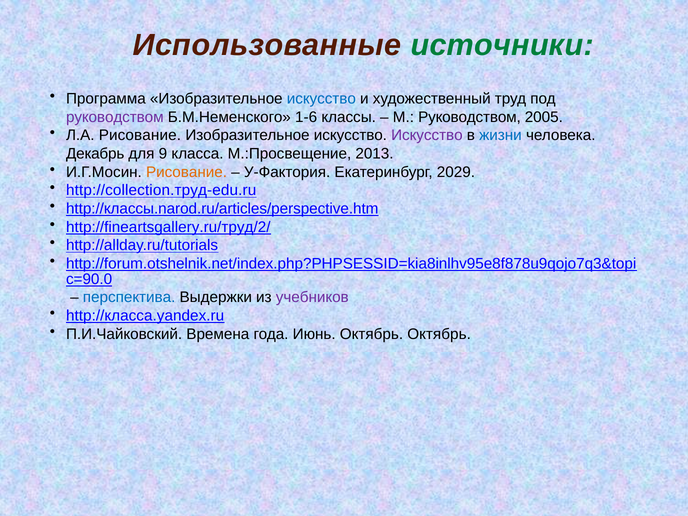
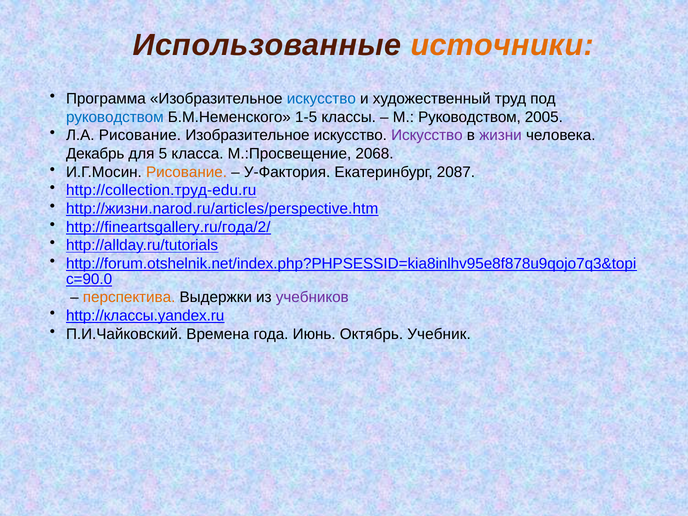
источники colour: green -> orange (502, 45)
руководством colour: purple -> blue (115, 117)
1-6: 1-6 -> 1-5 (306, 117)
жизни colour: blue -> purple (500, 135)
9: 9 -> 5 (163, 154)
2013: 2013 -> 2068 (374, 154)
2029: 2029 -> 2087 (456, 172)
http://классы.narod.ru/articles/perspective.htm: http://классы.narod.ru/articles/perspective.htm -> http://жизни.narod.ru/articles/perspective.htm (222, 209)
http://fineartsgallery.ru/труд/2/: http://fineartsgallery.ru/труд/2/ -> http://fineartsgallery.ru/года/2/ (168, 227)
перспектива colour: blue -> orange (129, 297)
http://класса.yandex.ru: http://класса.yandex.ru -> http://классы.yandex.ru (145, 316)
Октябрь Октябрь: Октябрь -> Учебник (439, 334)
